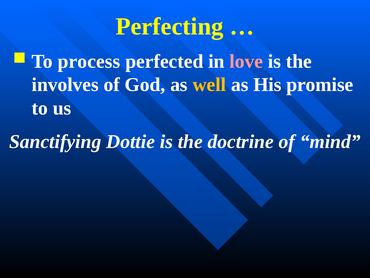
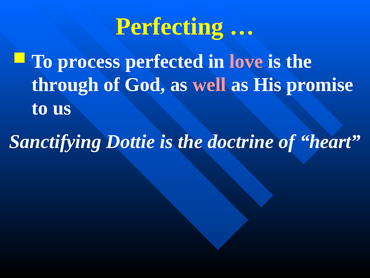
involves: involves -> through (65, 85)
well colour: yellow -> pink (209, 85)
mind: mind -> heart (330, 141)
